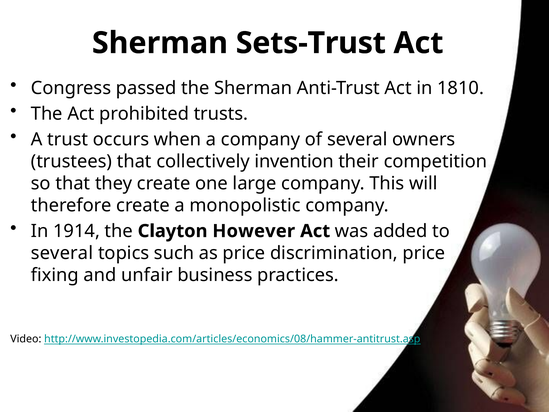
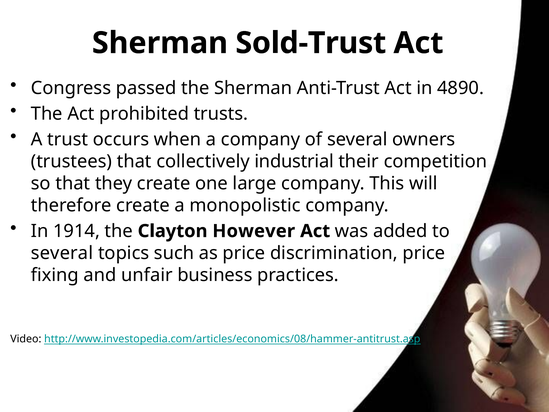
Sets-Trust: Sets-Trust -> Sold-Trust (311, 43)
1810: 1810 -> 4890 (461, 88)
invention: invention -> industrial (294, 161)
